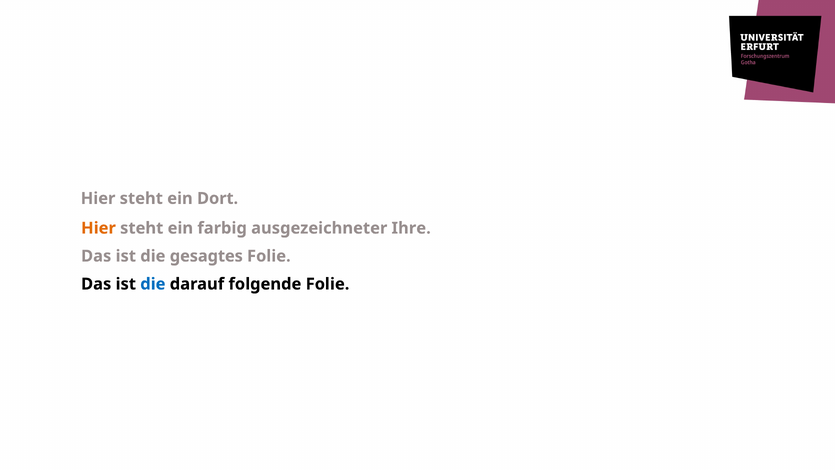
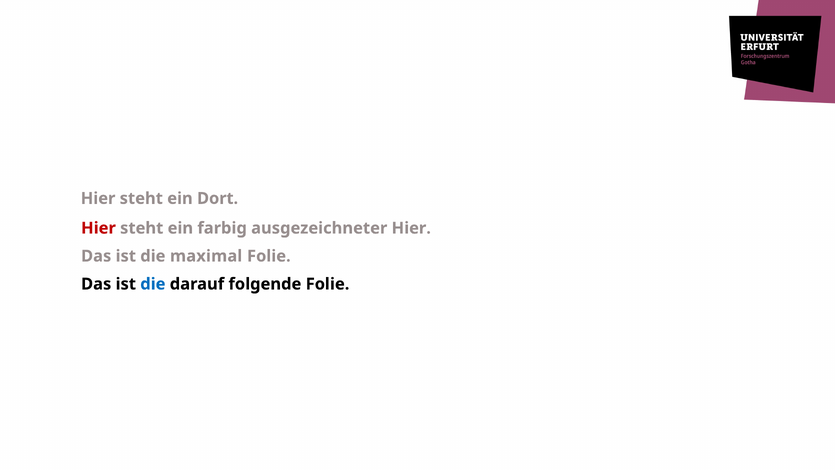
Hier colour: orange -> red (98, 228)
ausgezeichneter Ihre: Ihre -> Hier (411, 228)
gesagtes: gesagtes -> maximal (206, 256)
